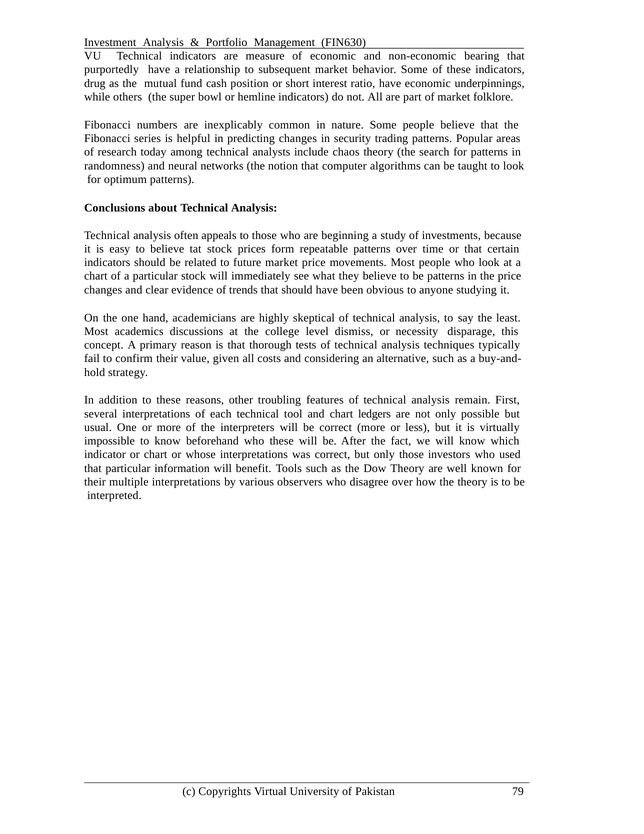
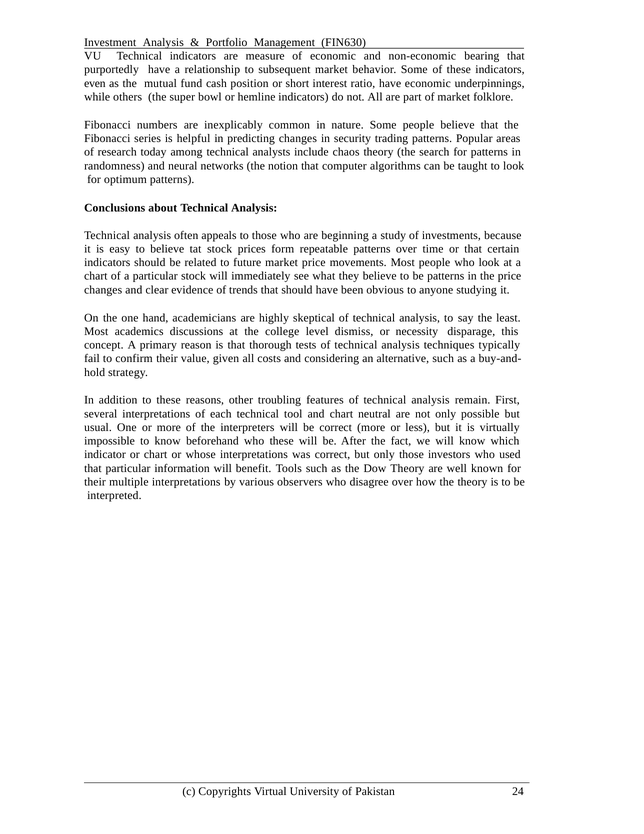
drug: drug -> even (95, 83)
ledgers: ledgers -> neutral (374, 413)
79: 79 -> 24 (518, 791)
